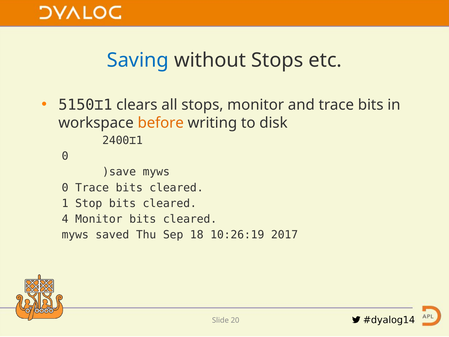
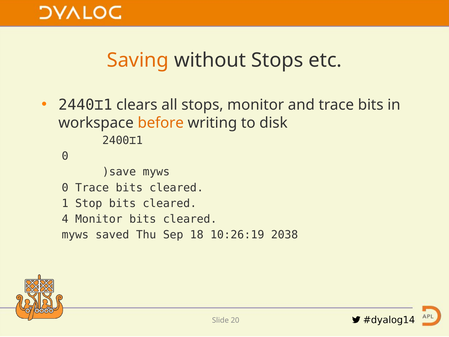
Saving colour: blue -> orange (138, 60)
5150⌶1: 5150⌶1 -> 2440⌶1 (85, 105)
2017: 2017 -> 2038 (285, 235)
